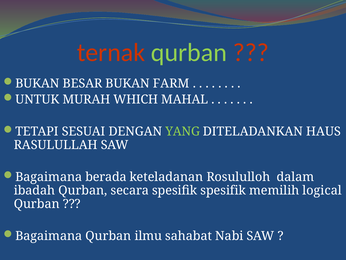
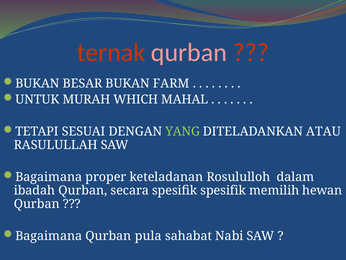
qurban colour: light green -> pink (189, 53)
HAUS: HAUS -> ATAU (323, 131)
berada: berada -> proper (106, 177)
logical: logical -> hewan (322, 190)
ilmu: ilmu -> pula (148, 236)
